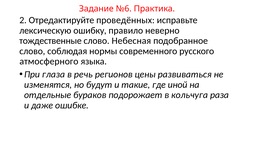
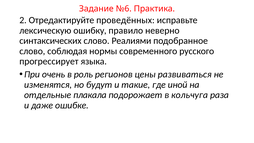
тождественные: тождественные -> синтаксических (50, 41)
Небесная: Небесная -> Реалиями (131, 41)
атмосферного: атмосферного -> прогрессирует (49, 61)
глаза: глаза -> очень (54, 74)
речь: речь -> роль (83, 74)
бураков: бураков -> плакала (90, 95)
